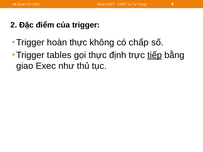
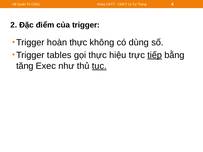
chấp: chấp -> dùng (139, 43)
định: định -> hiệu (118, 55)
giao: giao -> tăng (25, 66)
tục underline: none -> present (99, 66)
